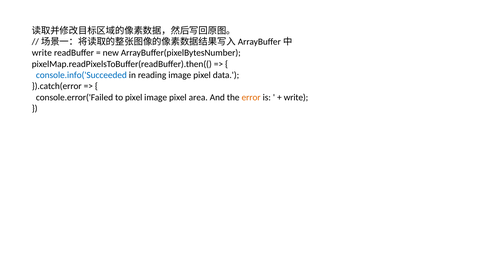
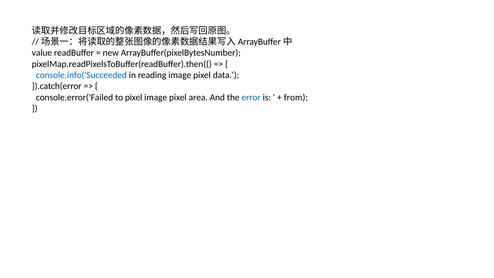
write: write -> value (42, 53)
error colour: orange -> blue (251, 97)
write: write -> from (296, 97)
